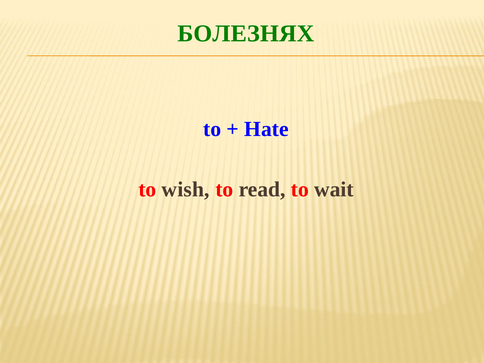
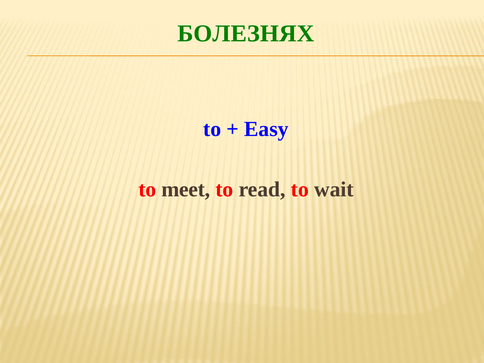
Hate: Hate -> Easy (266, 129)
wish: wish -> meet (186, 189)
